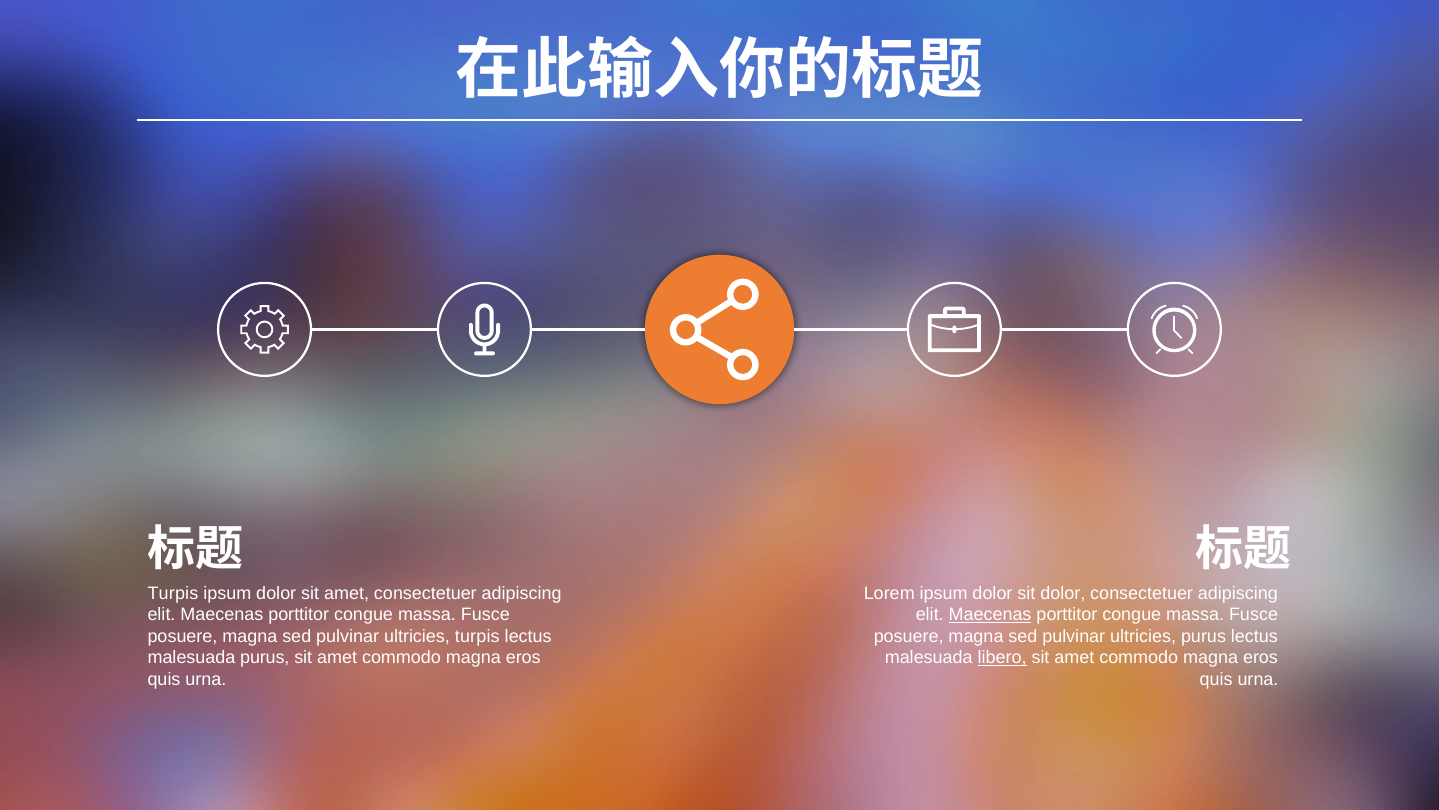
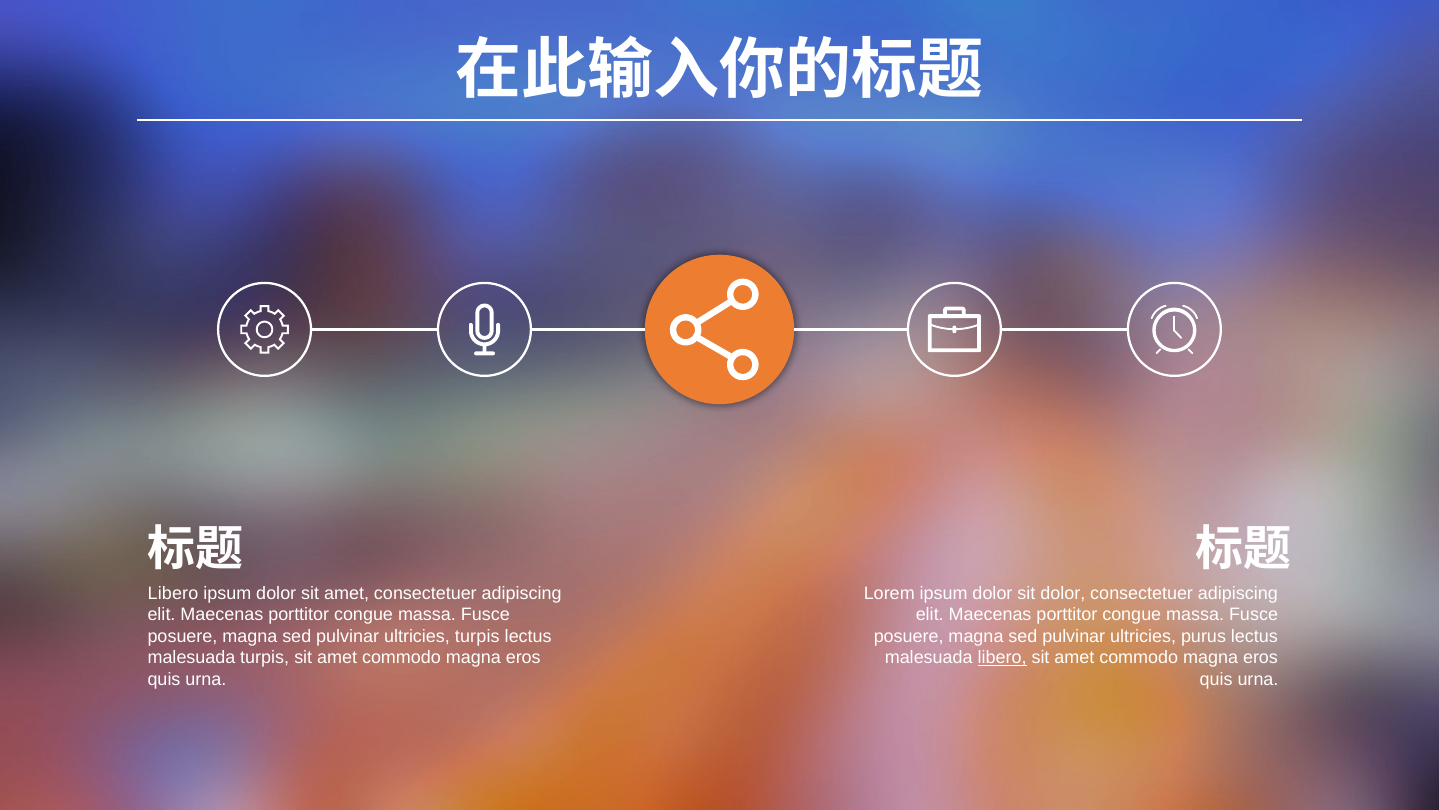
Turpis: Turpis -> Libero (173, 593)
Maecenas underline: present -> none (990, 614)
malesuada purus: purus -> turpis (265, 657)
